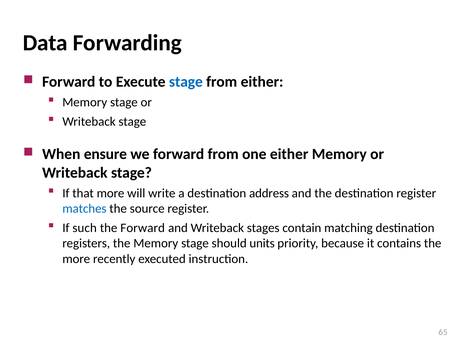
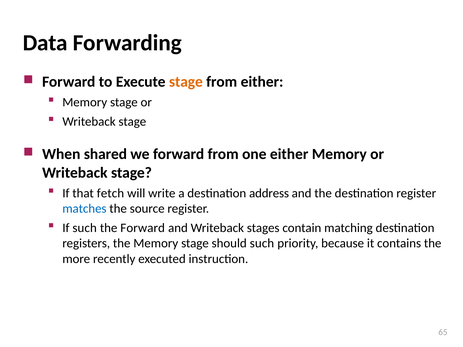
stage colour: blue -> orange (186, 82)
ensure: ensure -> shared (105, 154)
that more: more -> fetch (110, 193)
should units: units -> such (262, 244)
